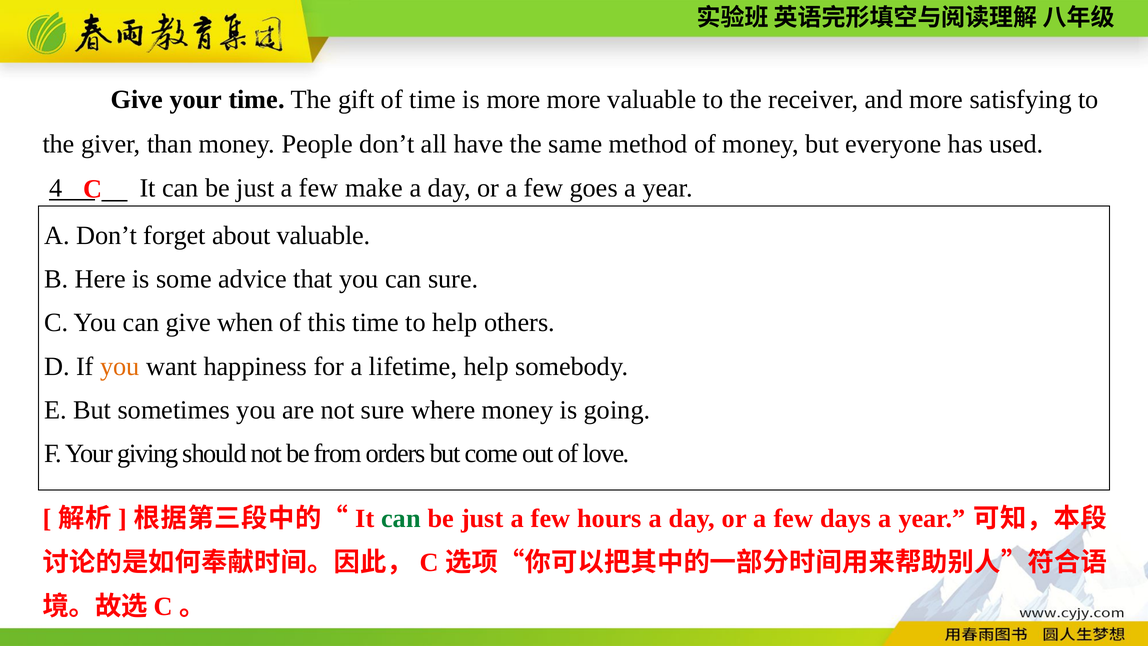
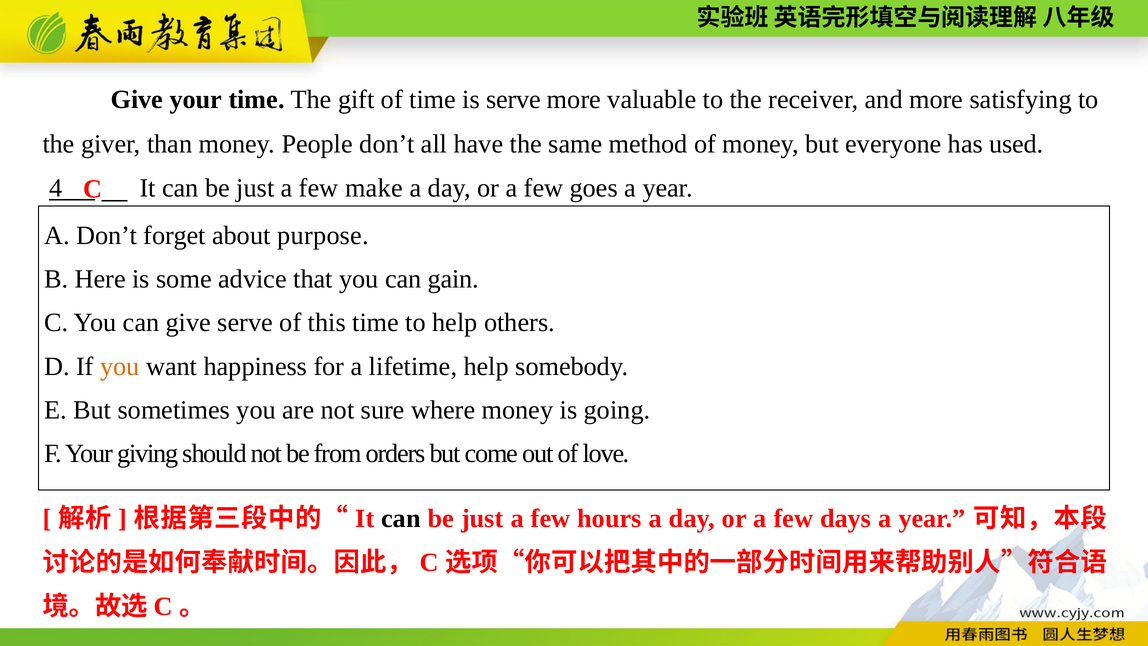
is more: more -> serve (514, 100)
about valuable: valuable -> purpose (323, 235)
can sure: sure -> gain (453, 279)
give when: when -> serve (245, 323)
can colour: green -> black (401, 518)
